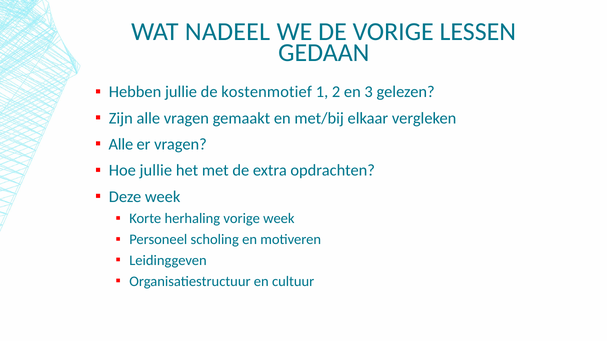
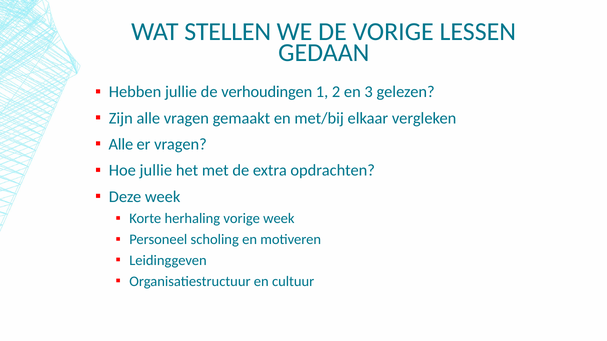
NADEEL: NADEEL -> STELLEN (228, 32)
kostenmotief: kostenmotief -> verhoudingen (267, 92)
